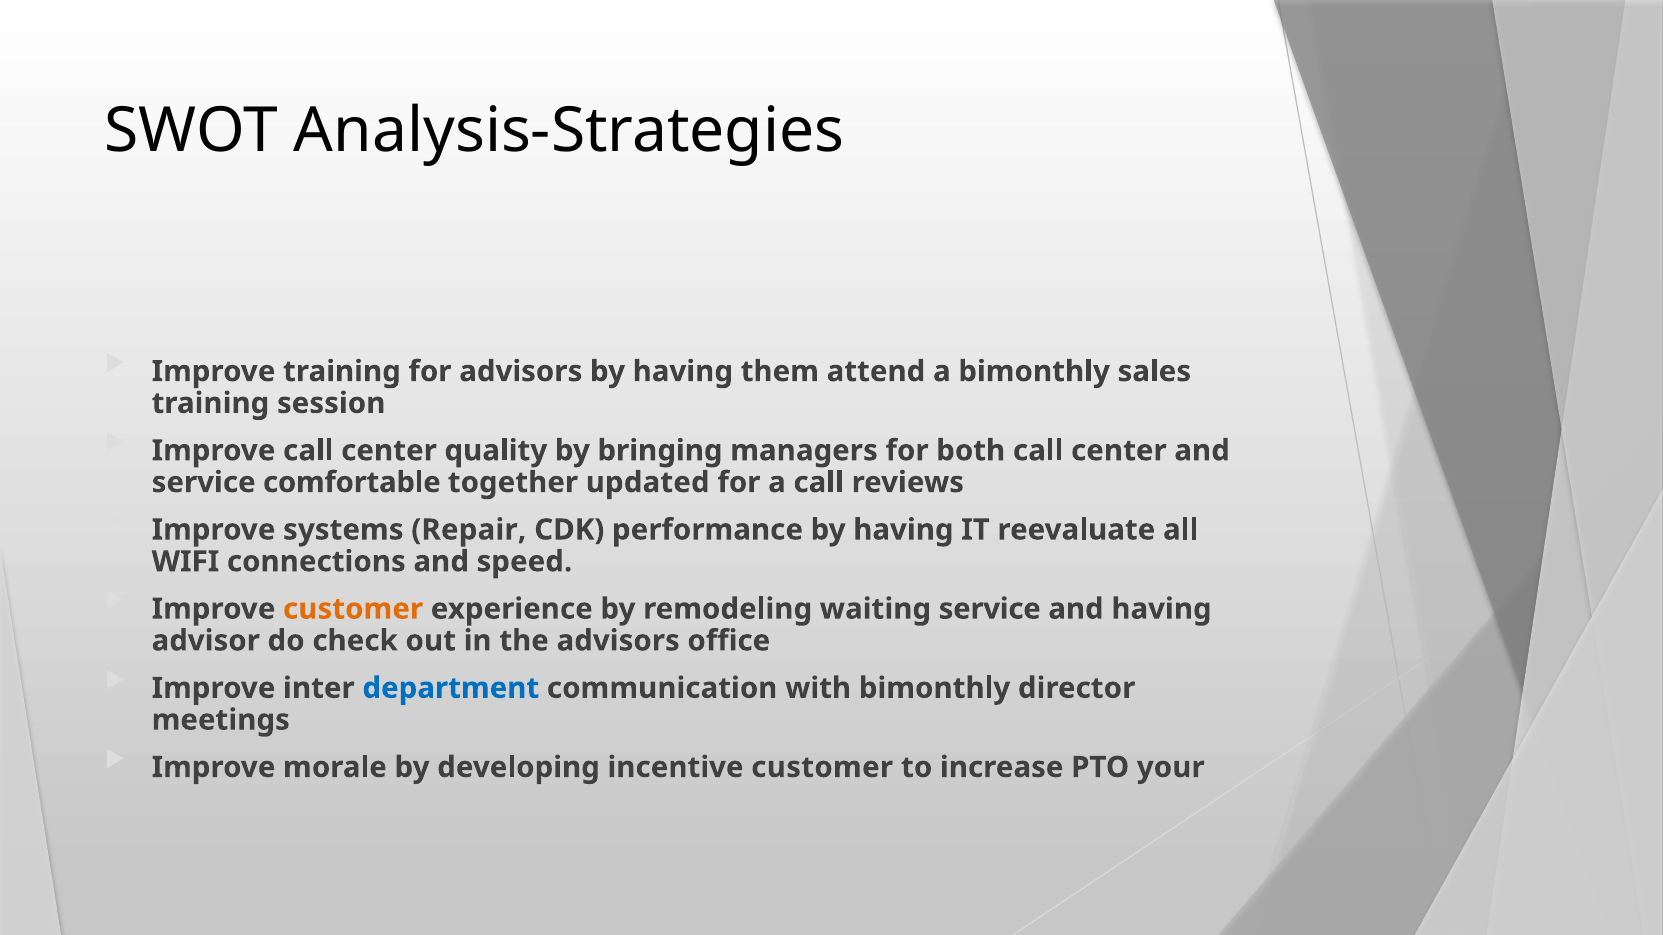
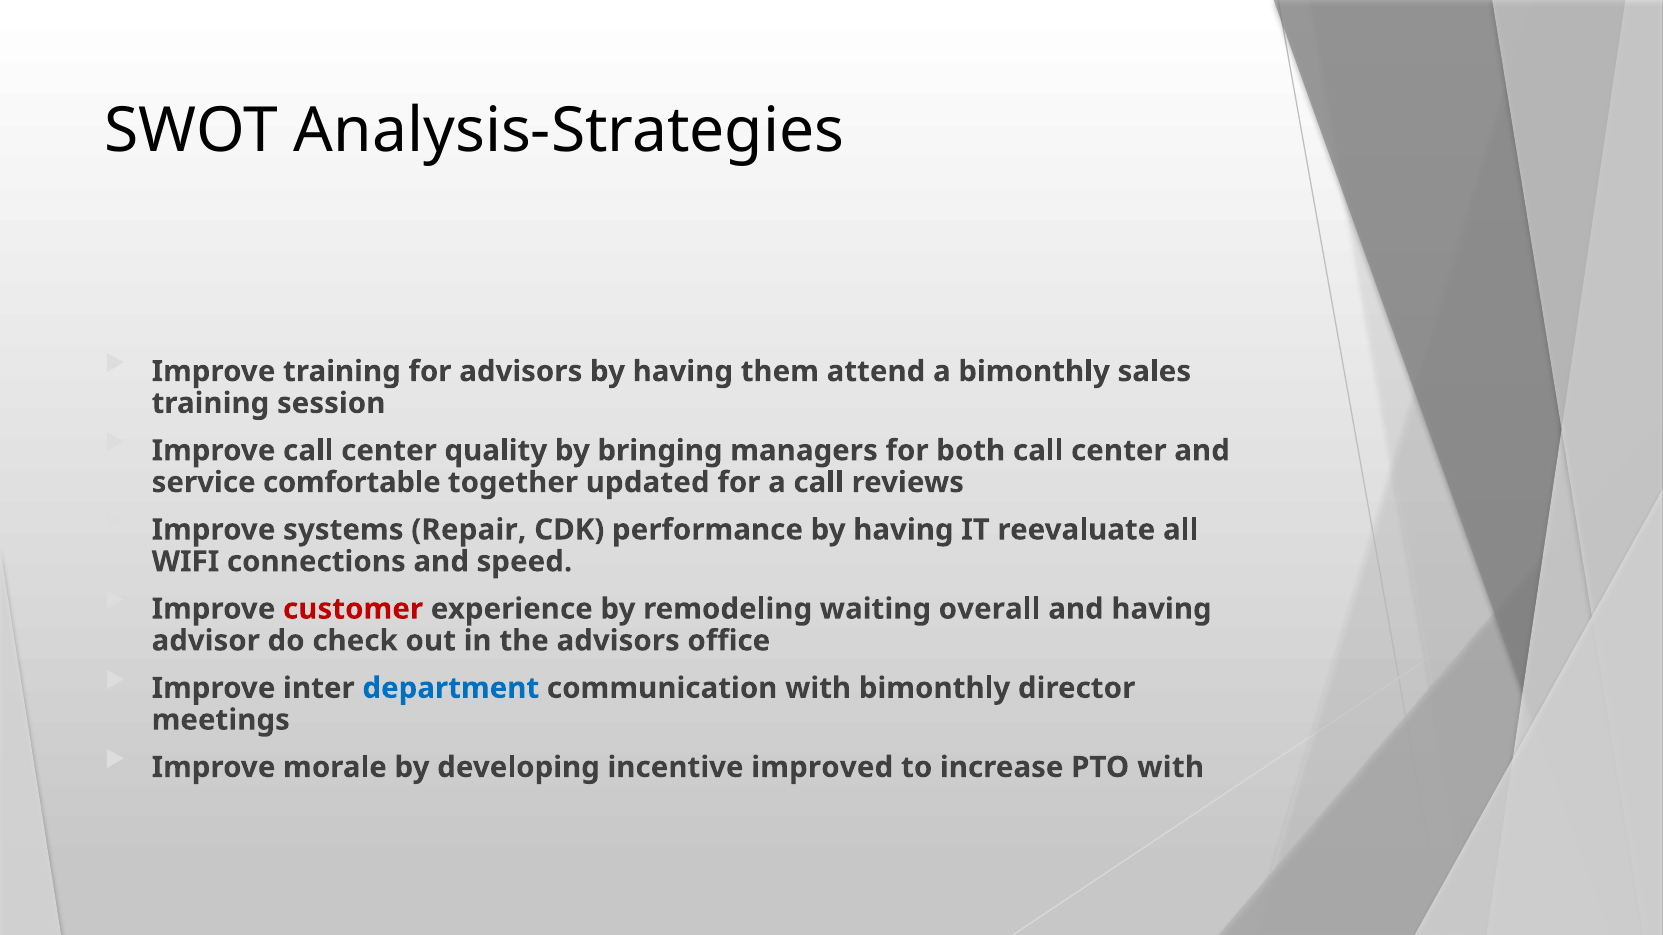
customer colour: orange -> red (353, 609)
waiting service: service -> overall (990, 609)
incentive customer: customer -> improved (822, 768)
PTO your: your -> with (1171, 768)
